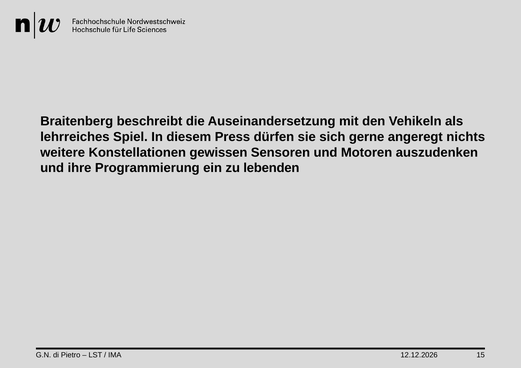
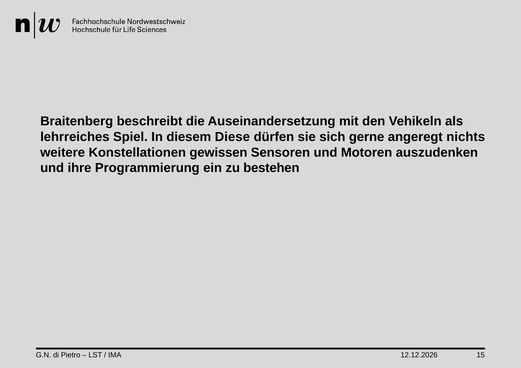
Press: Press -> Diese (232, 137)
lebenden: lebenden -> bestehen (271, 168)
